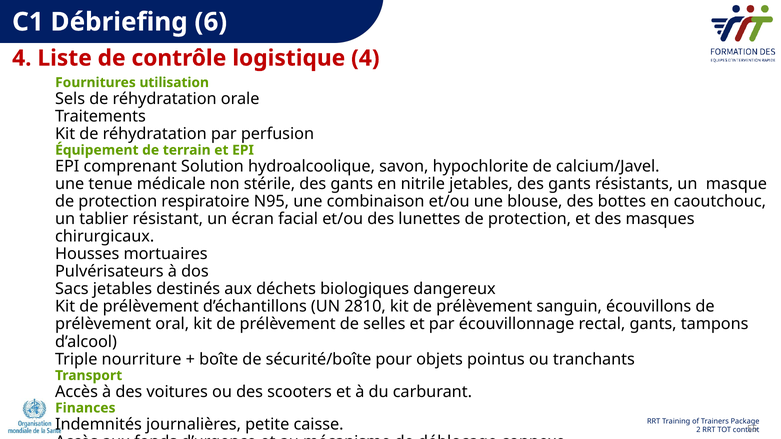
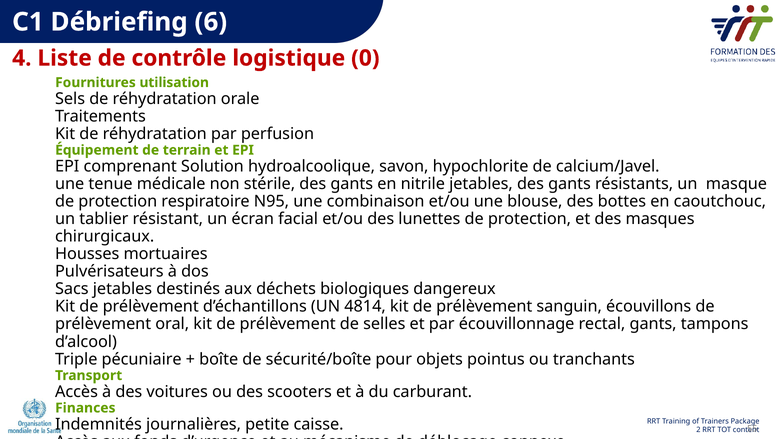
logistique 4: 4 -> 0 (365, 58)
2810: 2810 -> 4814 (365, 307)
nourriture: nourriture -> pécuniaire (142, 359)
